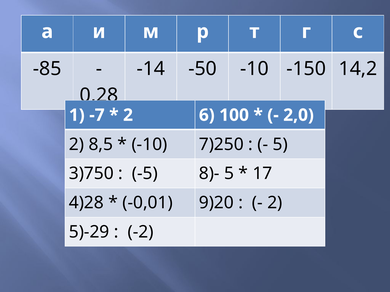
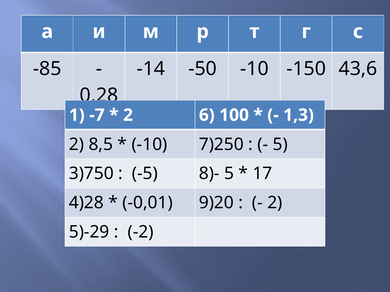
14,2: 14,2 -> 43,6 (358, 69)
2,0: 2,0 -> 1,3 (299, 115)
